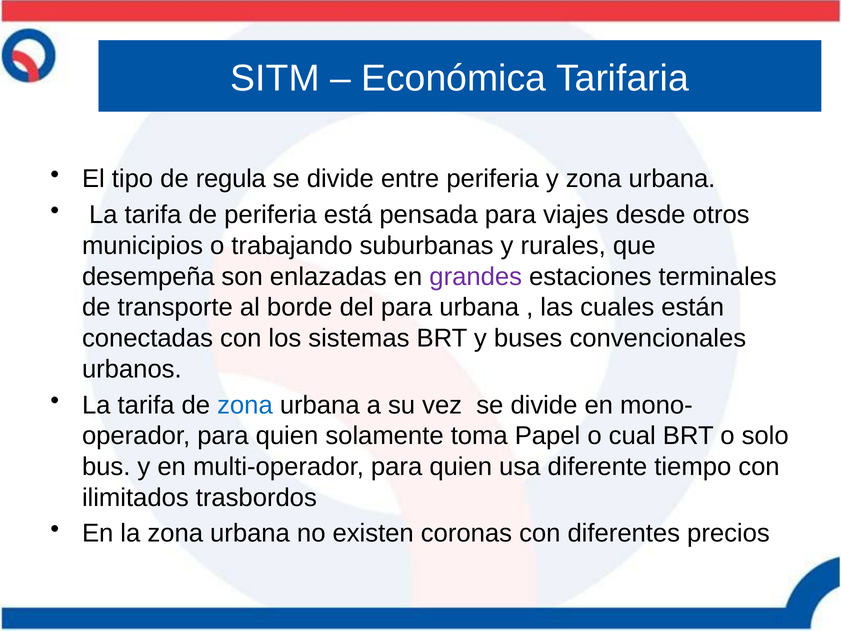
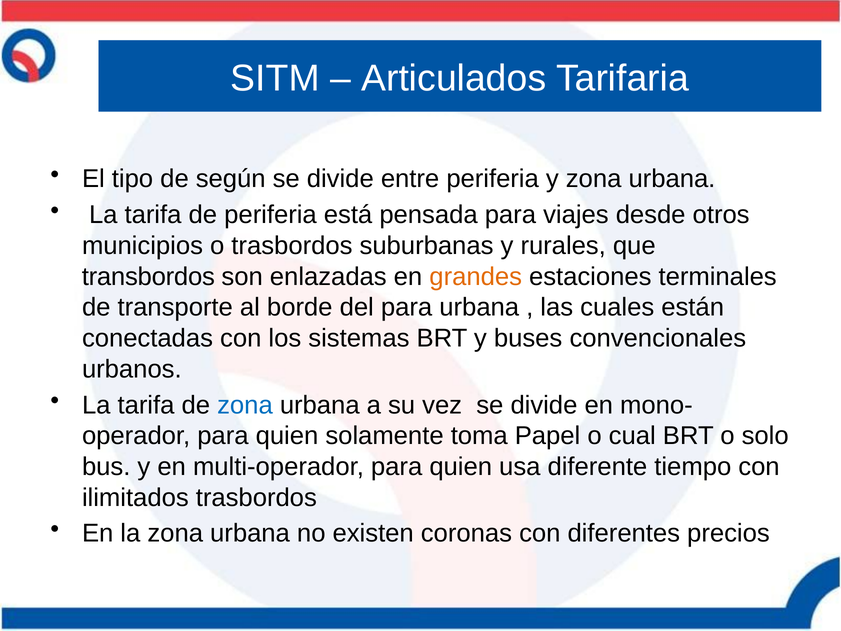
Económica: Económica -> Articulados (454, 79)
regula: regula -> según (231, 179)
o trabajando: trabajando -> trasbordos (292, 246)
desempeña: desempeña -> transbordos (148, 276)
grandes colour: purple -> orange (476, 276)
